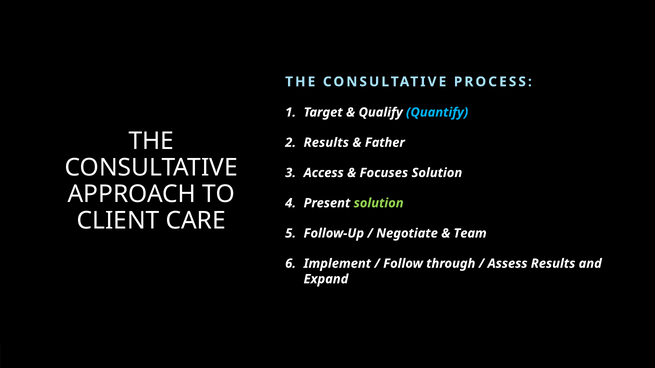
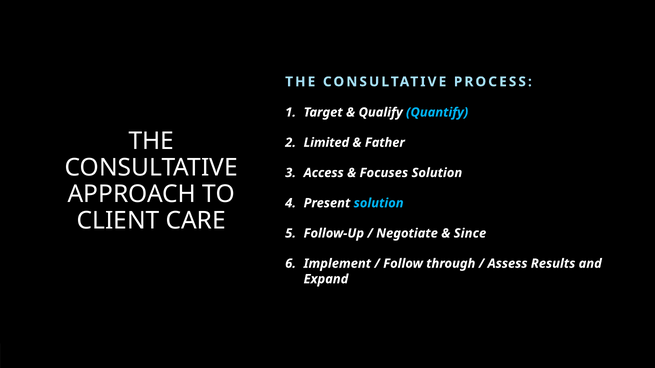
Results: Results -> Limited (326, 143)
solution colour: light green -> light blue (379, 203)
Team: Team -> Since (470, 234)
